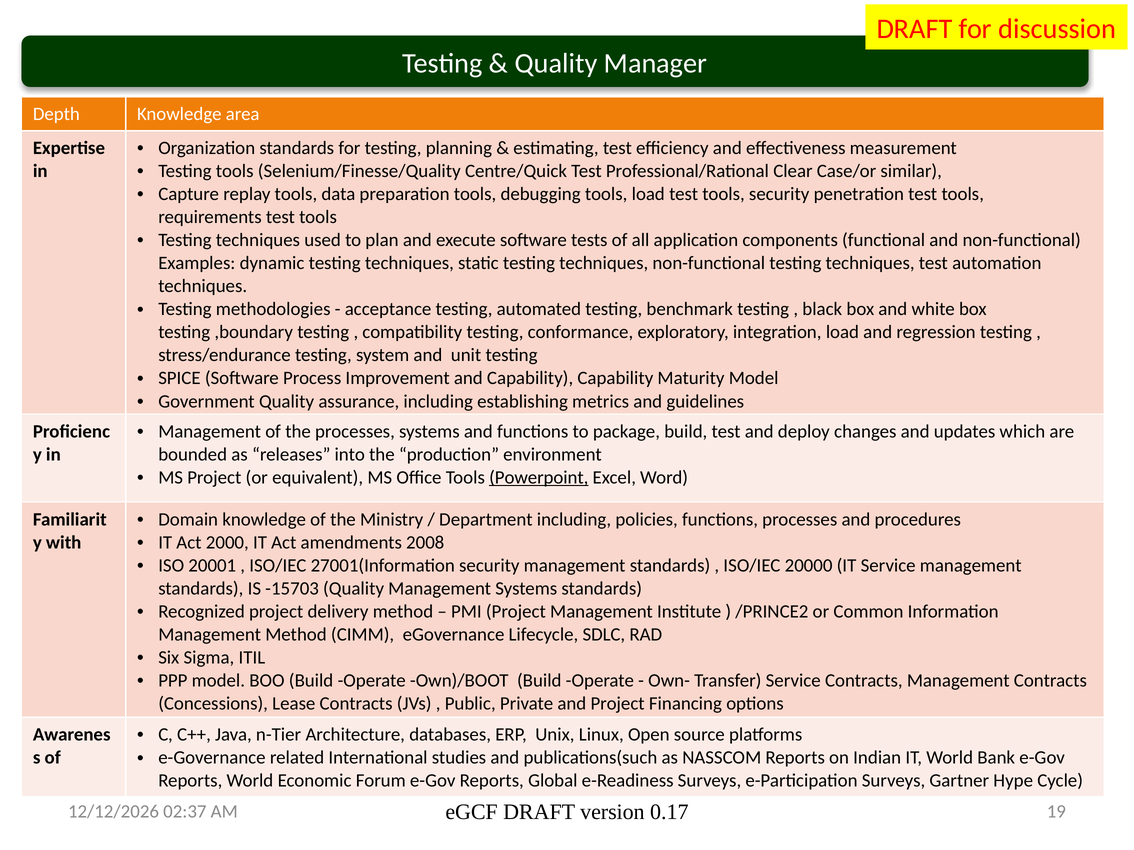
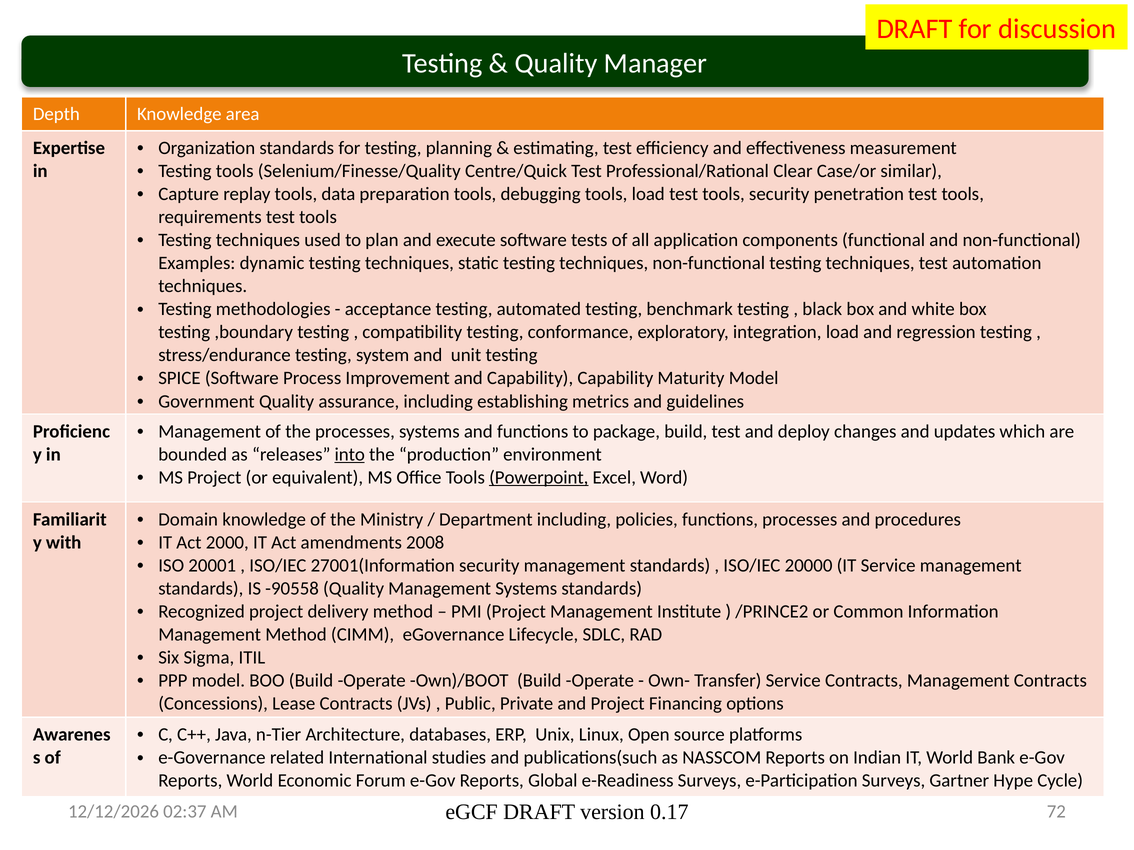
into underline: none -> present (350, 455)
-15703: -15703 -> -90558 (292, 589)
19: 19 -> 72 (1056, 812)
